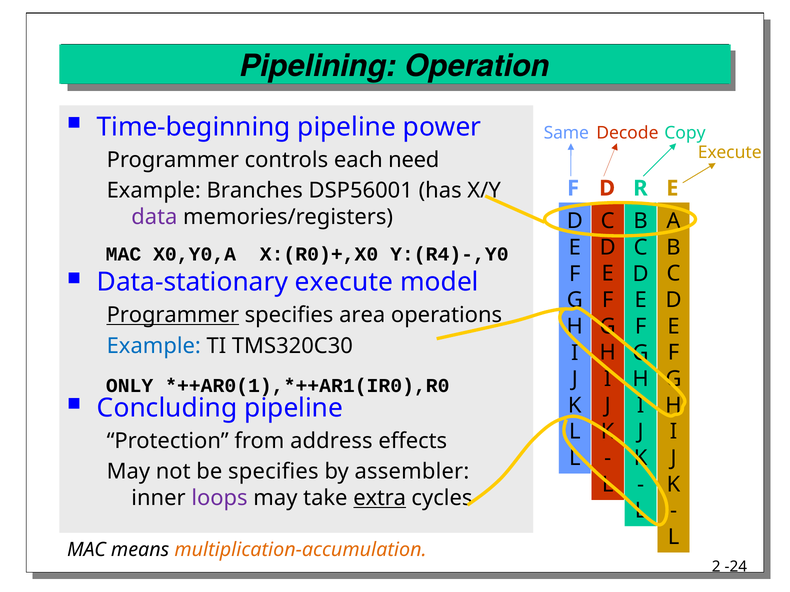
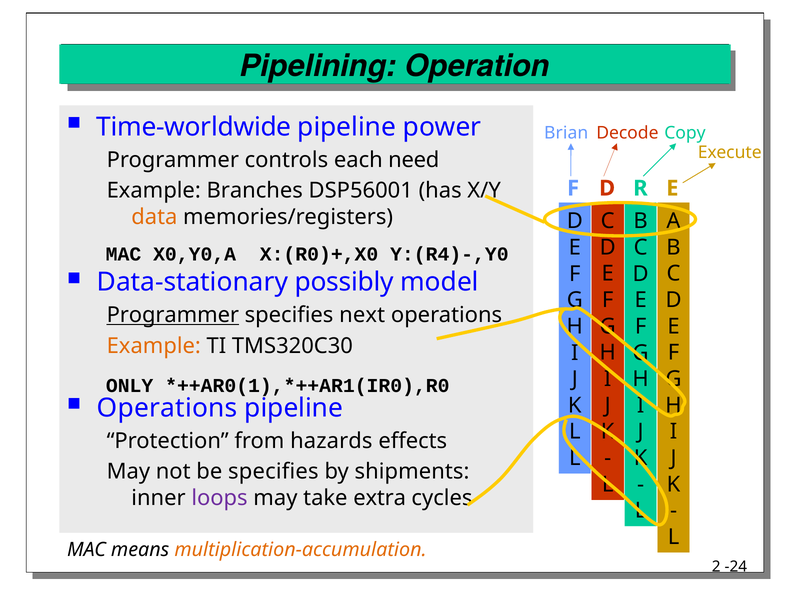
Time-beginning: Time-beginning -> Time-worldwide (194, 127)
Same: Same -> Brian (566, 133)
data colour: purple -> orange (154, 217)
Data-stationary execute: execute -> possibly (344, 282)
area: area -> next (362, 315)
Example colour: blue -> orange (154, 346)
Concluding: Concluding -> Operations (167, 408)
address: address -> hazards (331, 441)
assembler: assembler -> shipments (412, 472)
extra underline: present -> none (380, 498)
